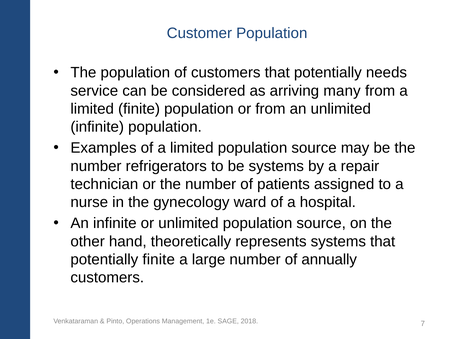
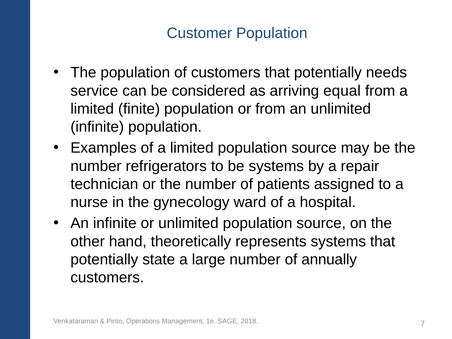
many: many -> equal (342, 91)
potentially finite: finite -> state (159, 259)
